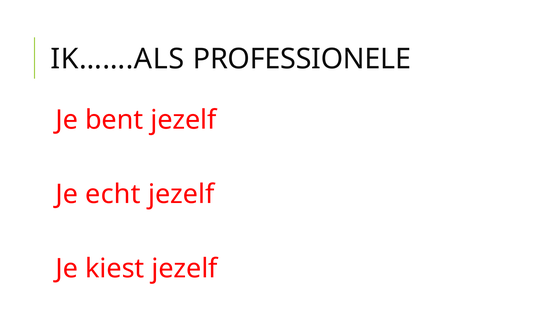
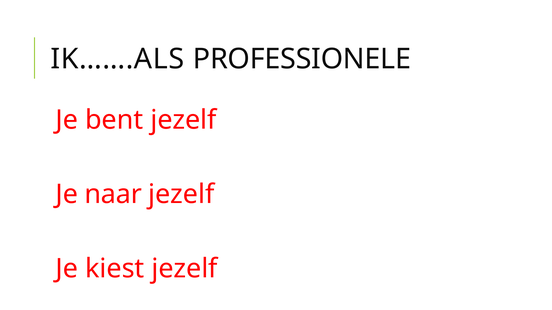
echt: echt -> naar (113, 194)
